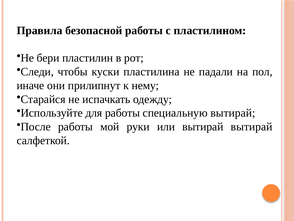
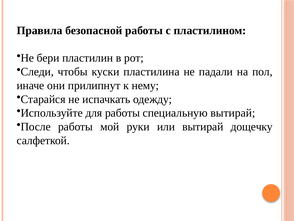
вытирай вытирай: вытирай -> дощечку (252, 126)
